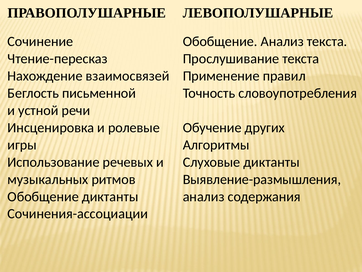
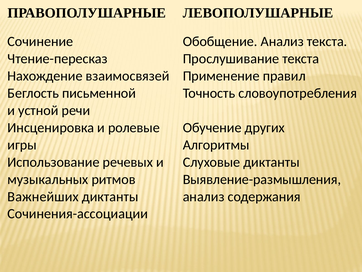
Обобщение: Обобщение -> Важнейших (43, 196)
